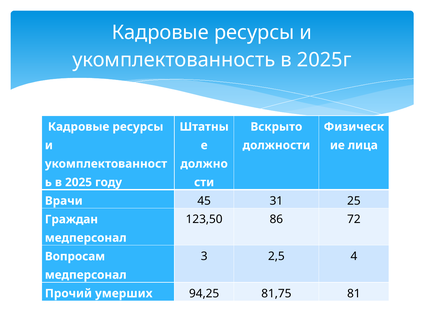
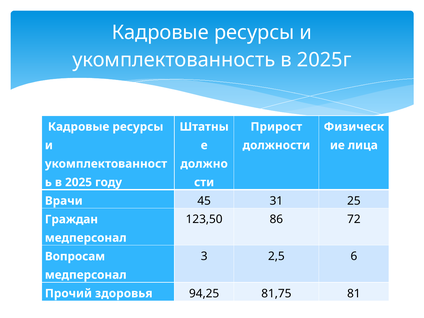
Вскрыто: Вскрыто -> Прирост (276, 127)
4: 4 -> 6 (354, 256)
умерших: умерших -> здоровья (124, 293)
